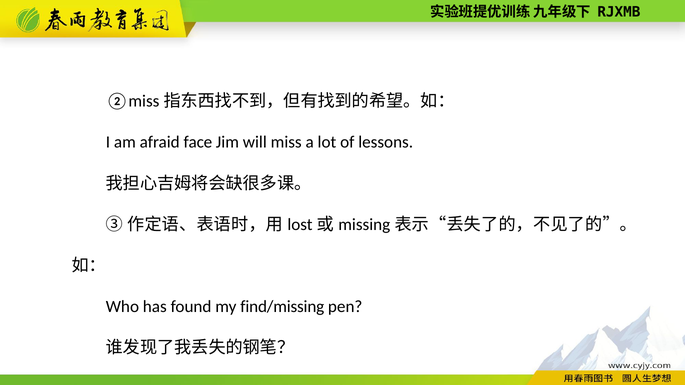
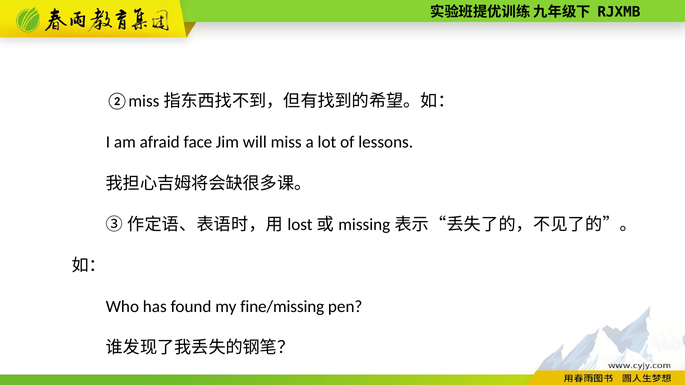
find/missing: find/missing -> fine/missing (282, 307)
